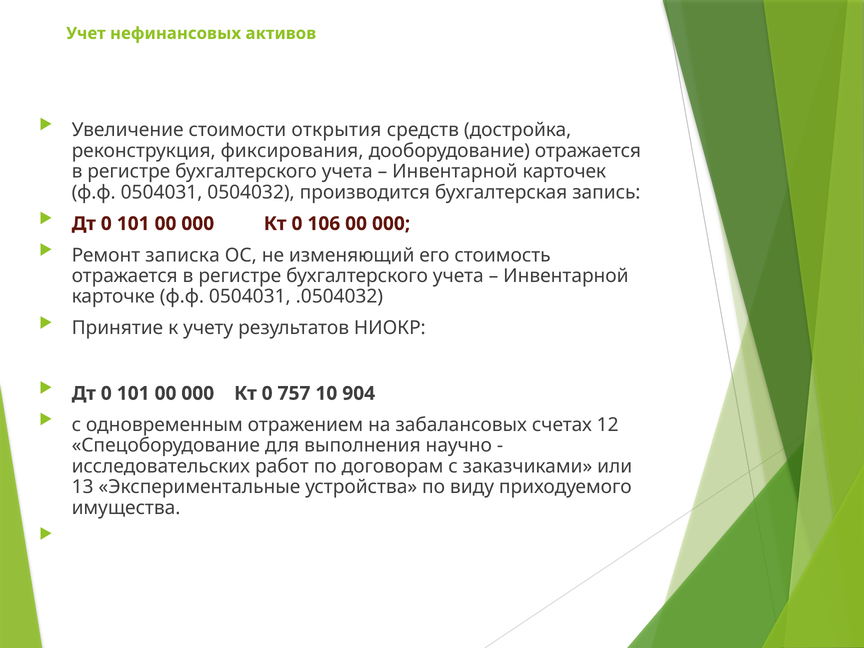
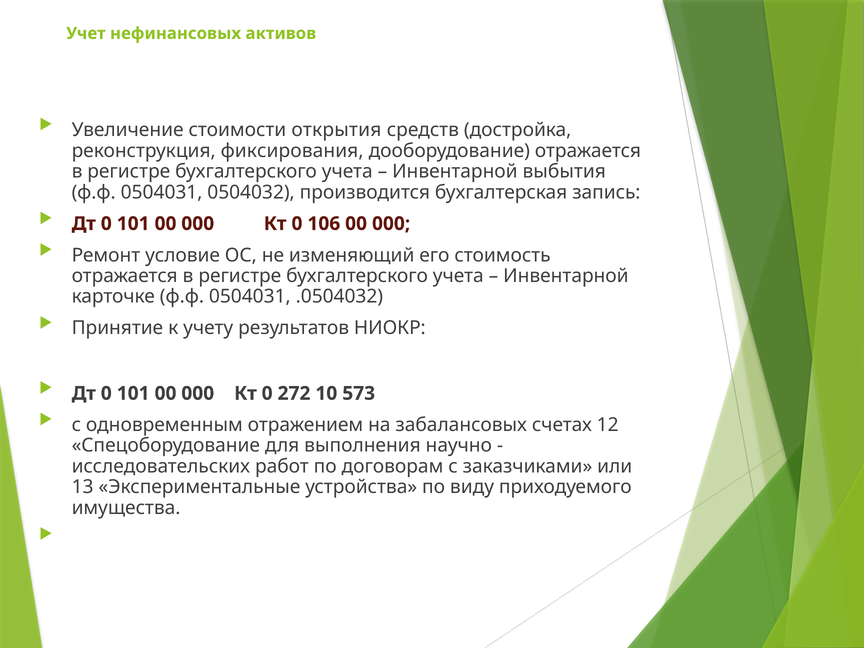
карточек: карточек -> выбытия (564, 171)
записка: записка -> условие (183, 255)
757: 757 -> 272 (294, 393)
904: 904 -> 573 (359, 393)
